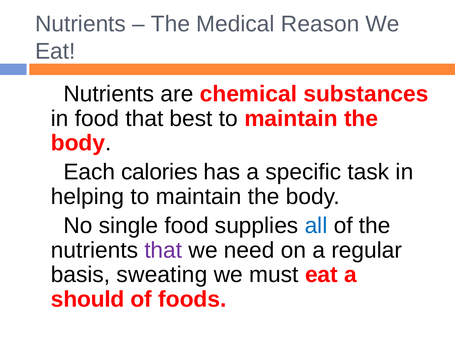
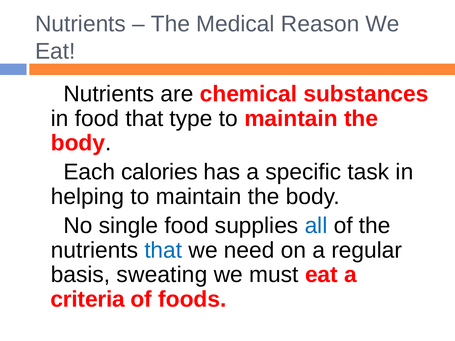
best: best -> type (191, 119)
that colour: purple -> blue (163, 250)
should: should -> criteria (88, 300)
